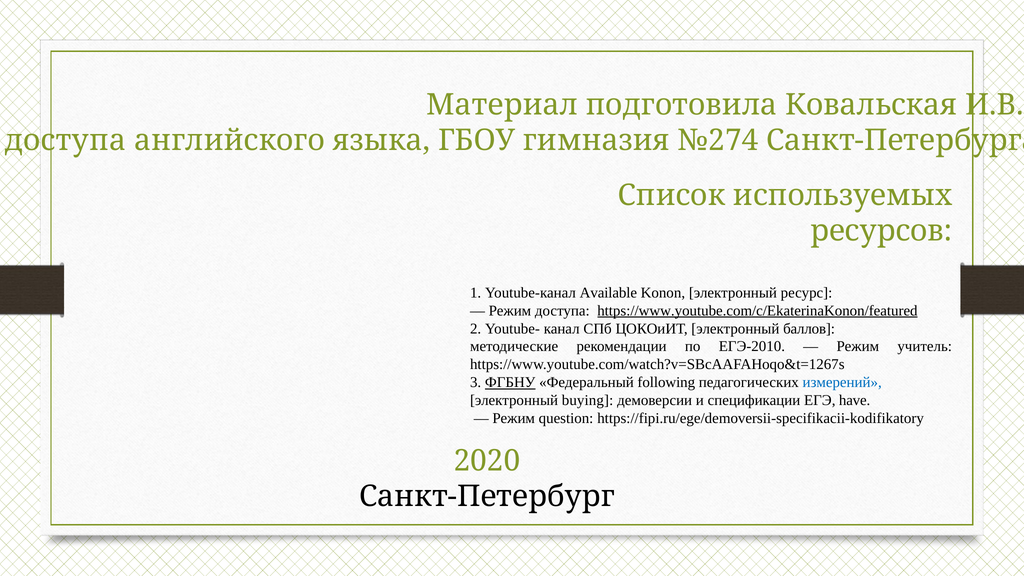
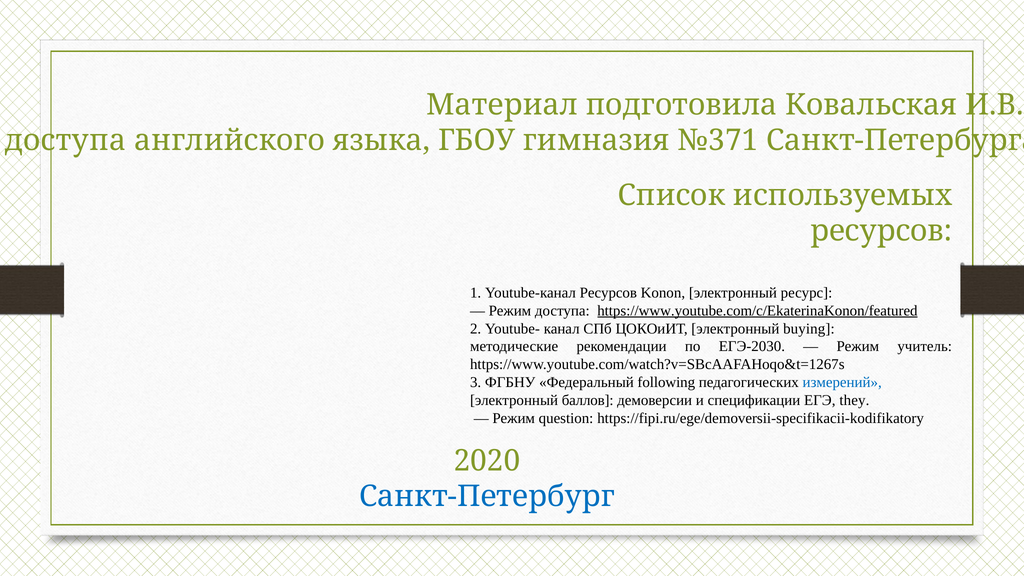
№274: №274 -> №371 (718, 141)
Youtube-канал Available: Available -> Ресурсов (608, 293)
баллов: баллов -> buying (809, 329)
ЕГЭ-2010: ЕГЭ-2010 -> ЕГЭ-2030 (752, 347)
ФГБНУ underline: present -> none (510, 382)
buying: buying -> баллов (588, 400)
have: have -> they (854, 400)
Санкт-Петербург colour: black -> blue (487, 497)
